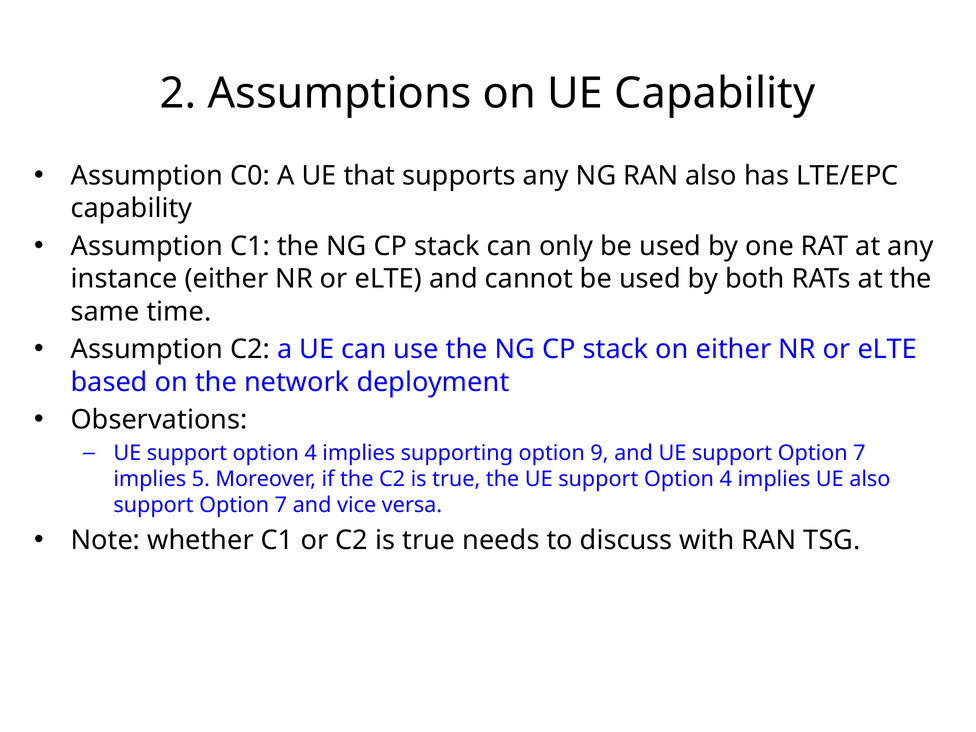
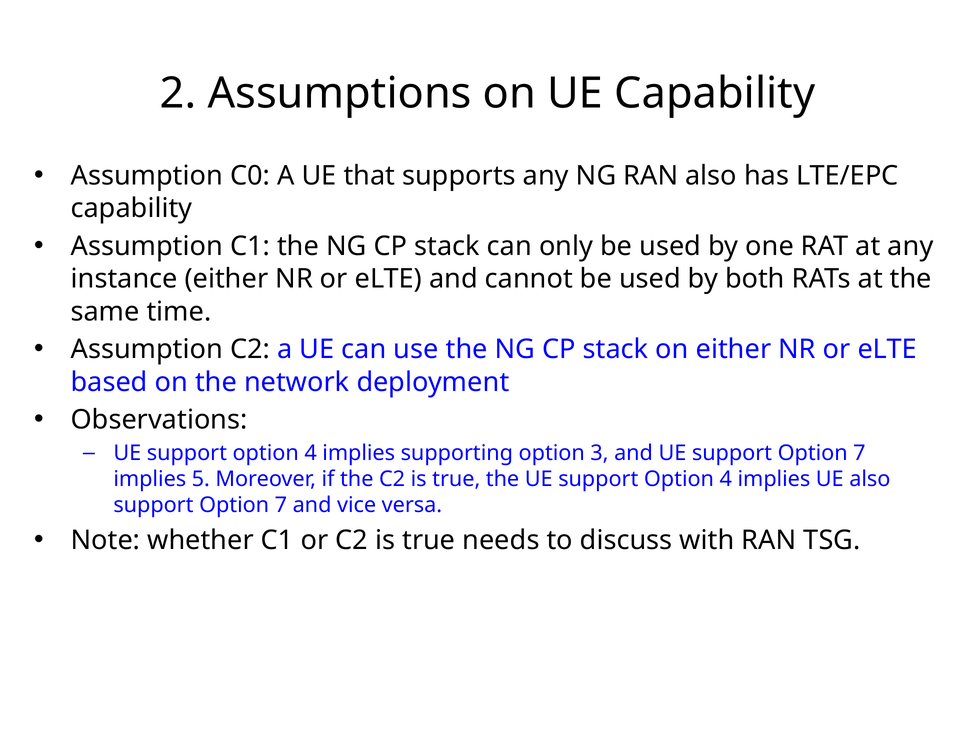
9: 9 -> 3 (599, 453)
